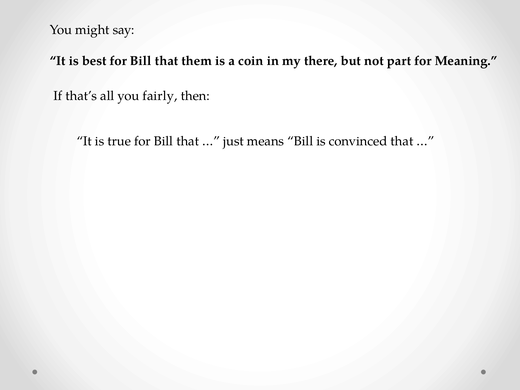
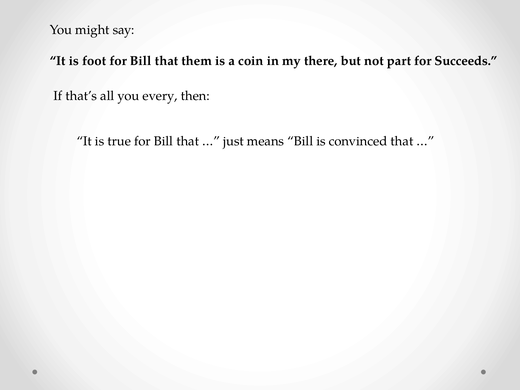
best: best -> foot (94, 61)
Meaning: Meaning -> Succeeds (466, 61)
fairly: fairly -> every (160, 96)
